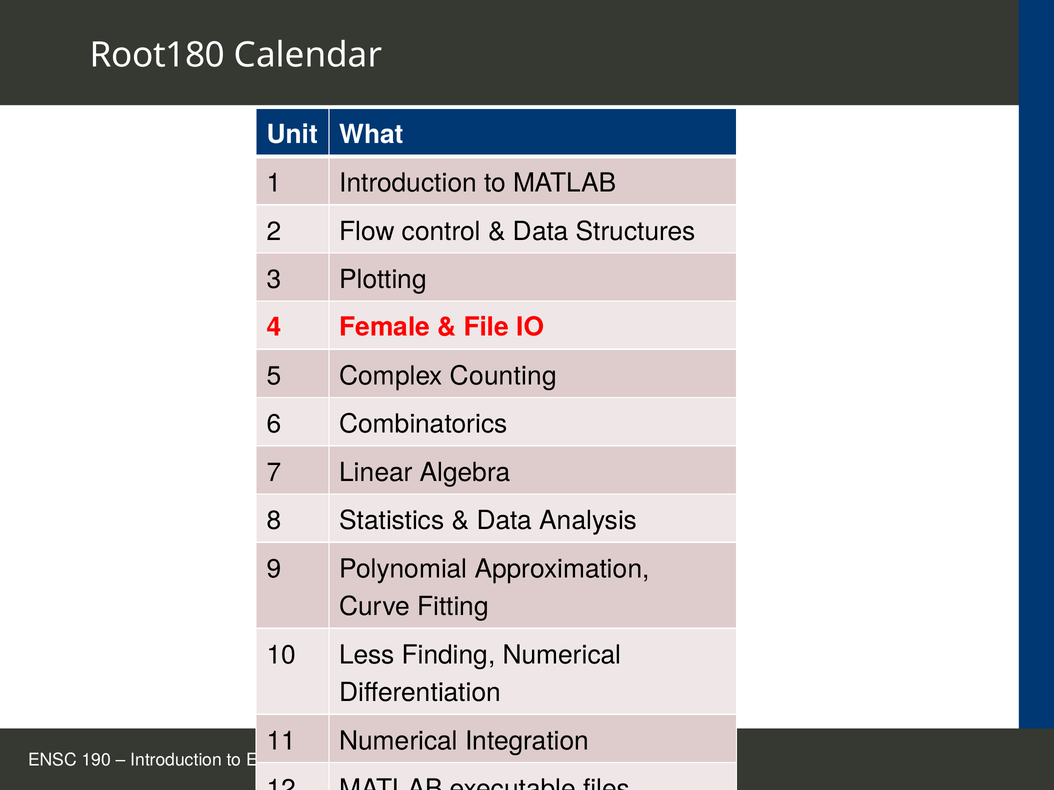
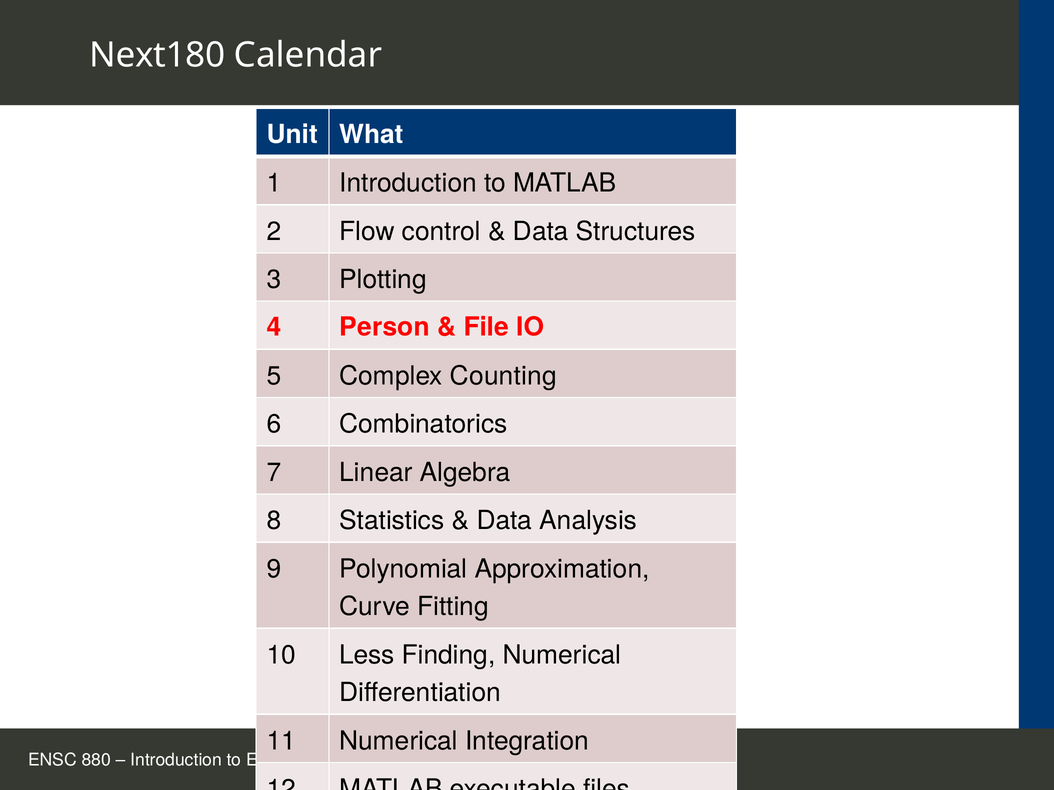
Root180: Root180 -> Next180 (157, 55)
Female: Female -> Person (385, 328)
190: 190 -> 880 (96, 760)
